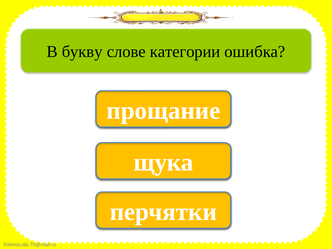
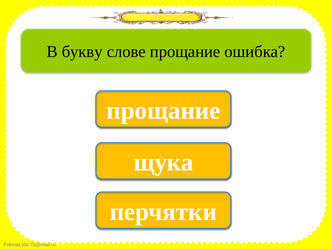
слове категории: категории -> прощание (185, 52)
